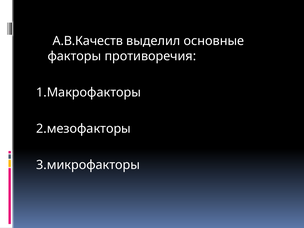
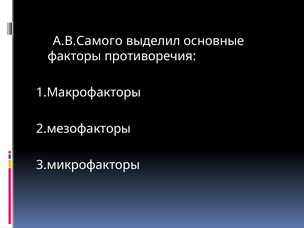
А.В.Качеств: А.В.Качеств -> А.В.Самого (88, 41)
